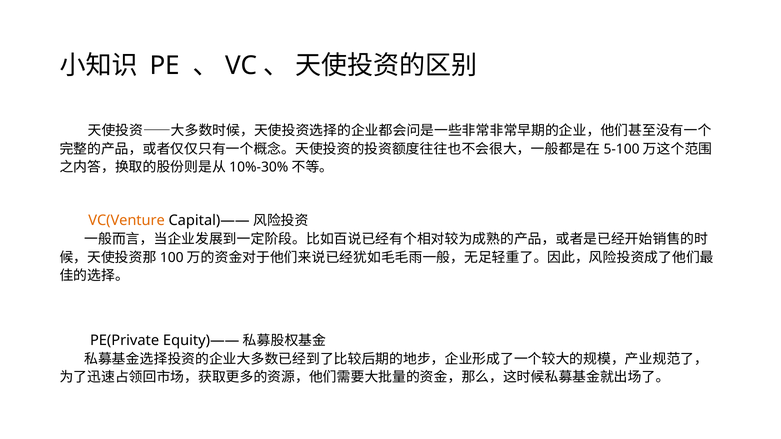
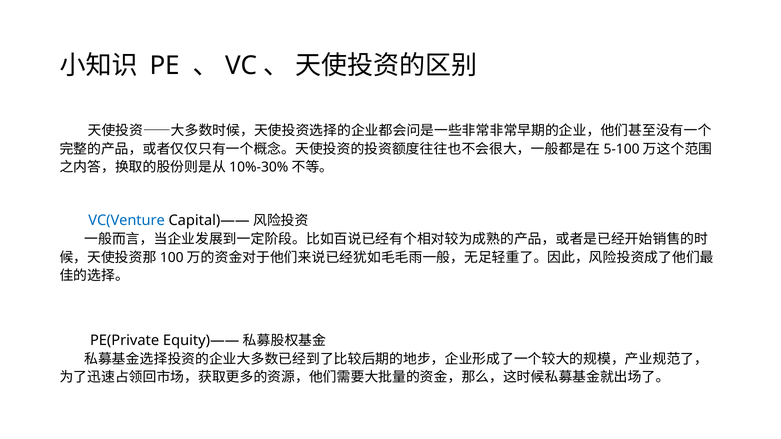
VC(Venture colour: orange -> blue (127, 221)
